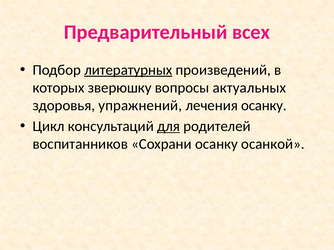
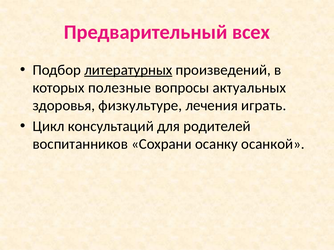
зверюшку: зверюшку -> полезные (120, 88)
упражнений: упражнений -> физкультуре (140, 106)
лечения осанку: осанку -> играть (264, 106)
для underline: present -> none (169, 126)
